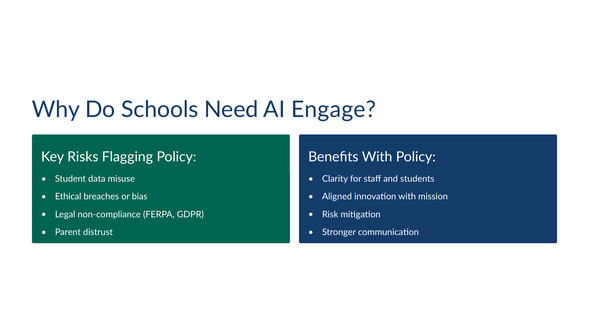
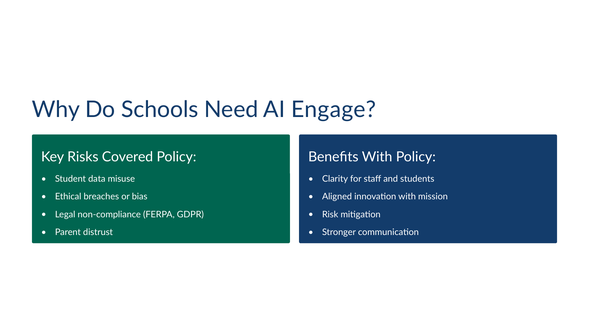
Flagging: Flagging -> Covered (127, 157)
